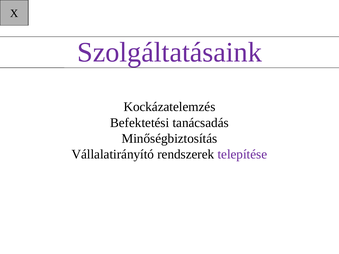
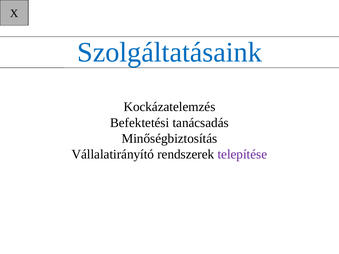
Szolgáltatásaink colour: purple -> blue (169, 52)
